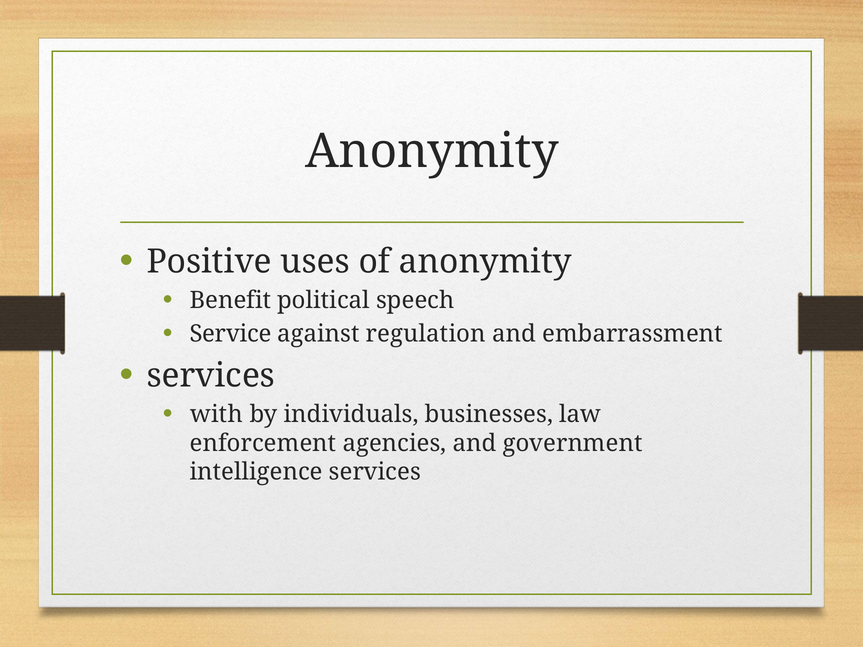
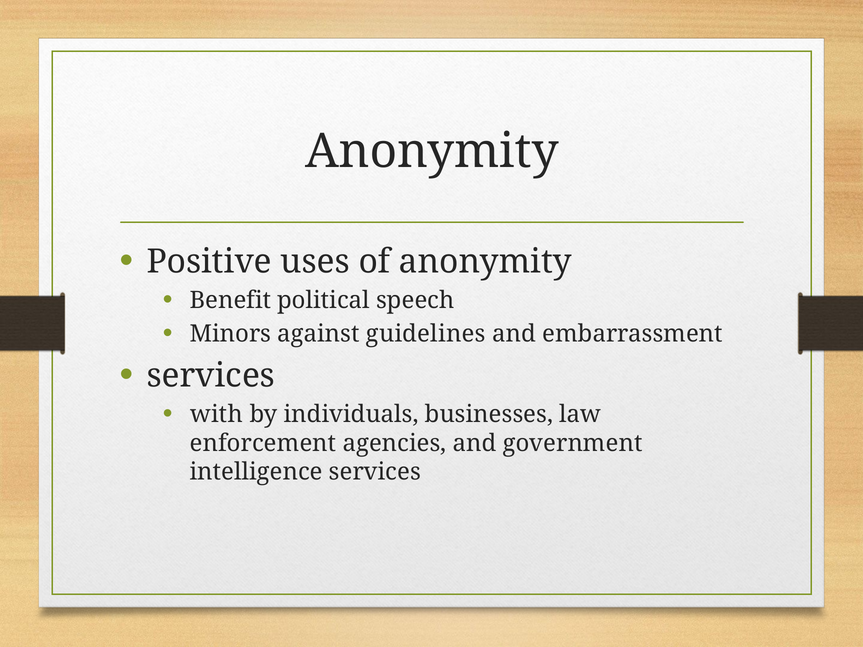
Service: Service -> Minors (230, 334)
regulation: regulation -> guidelines (426, 334)
